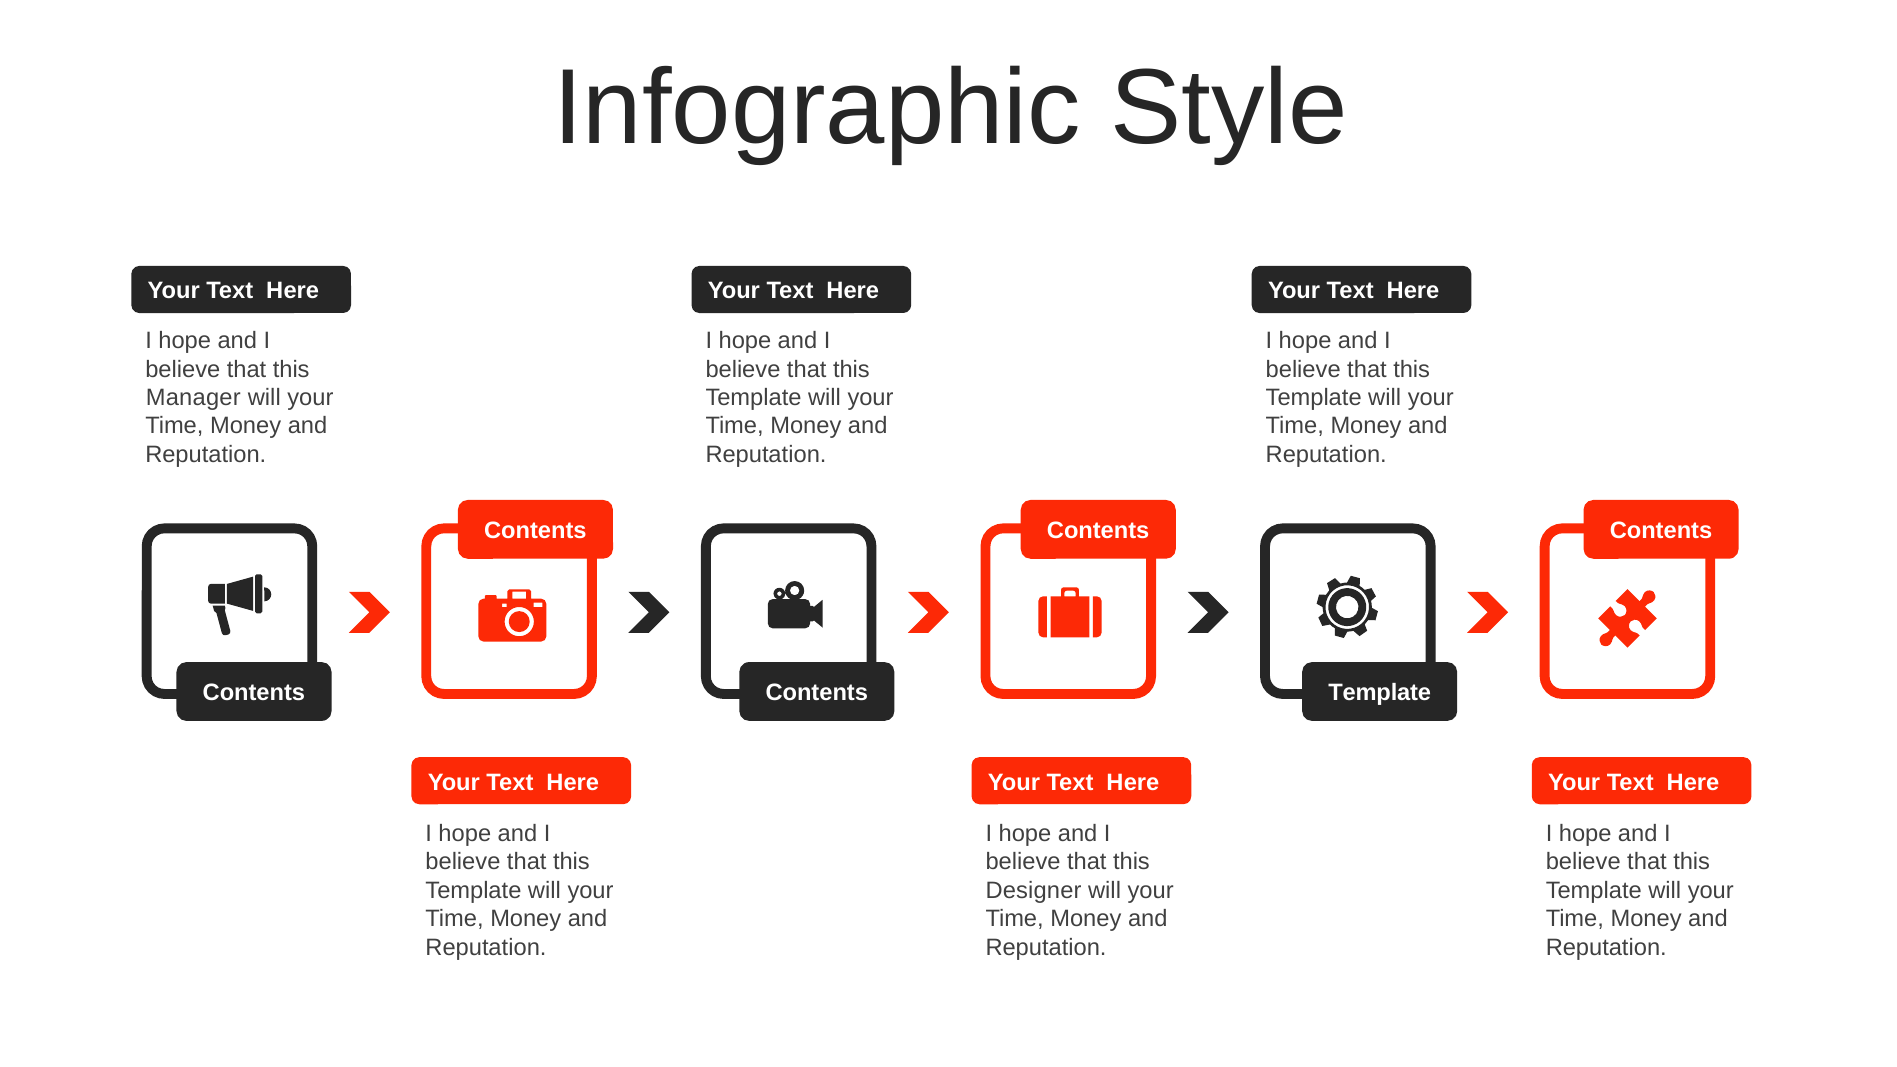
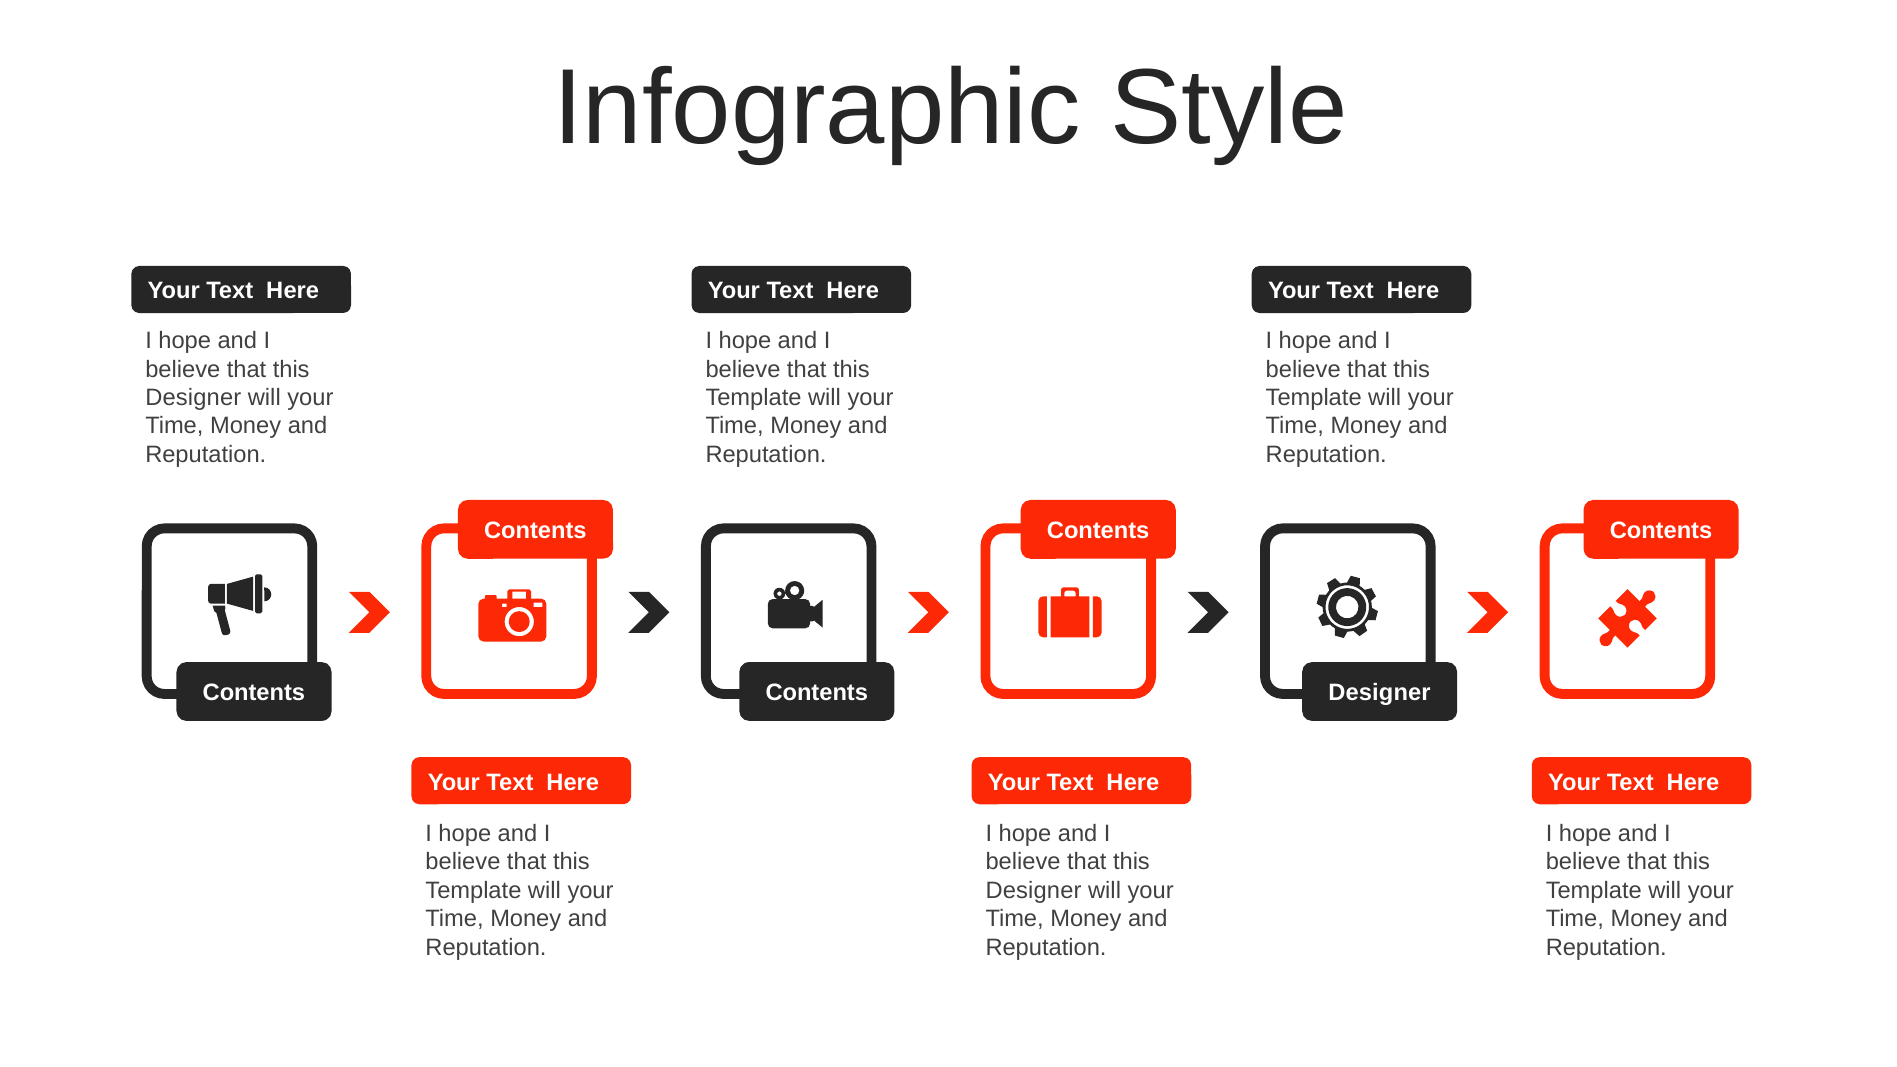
Manager: Manager -> Designer (193, 398)
Contents Template: Template -> Designer (1380, 693)
